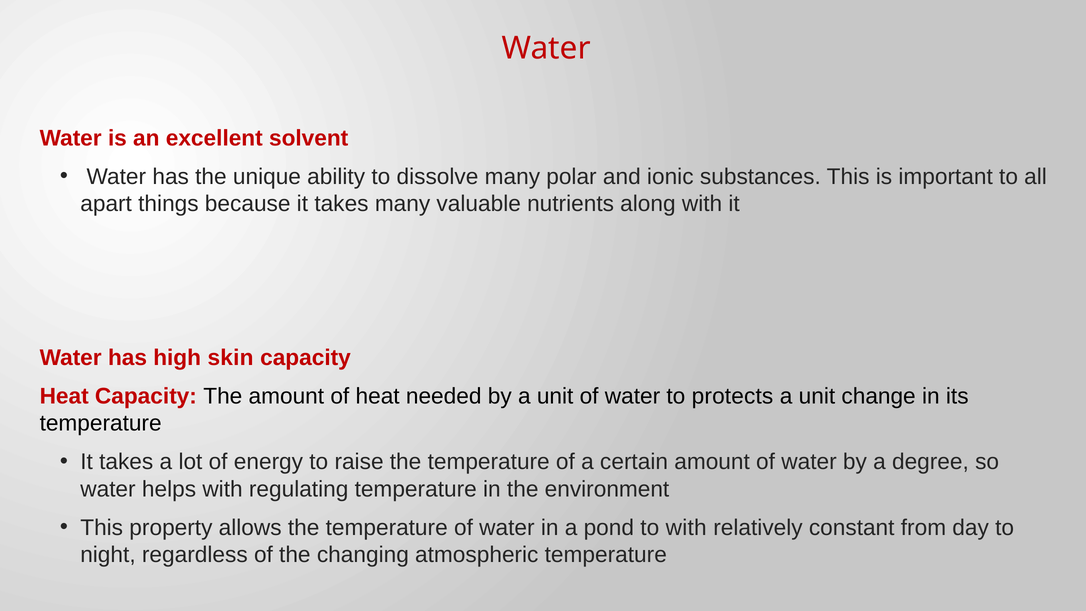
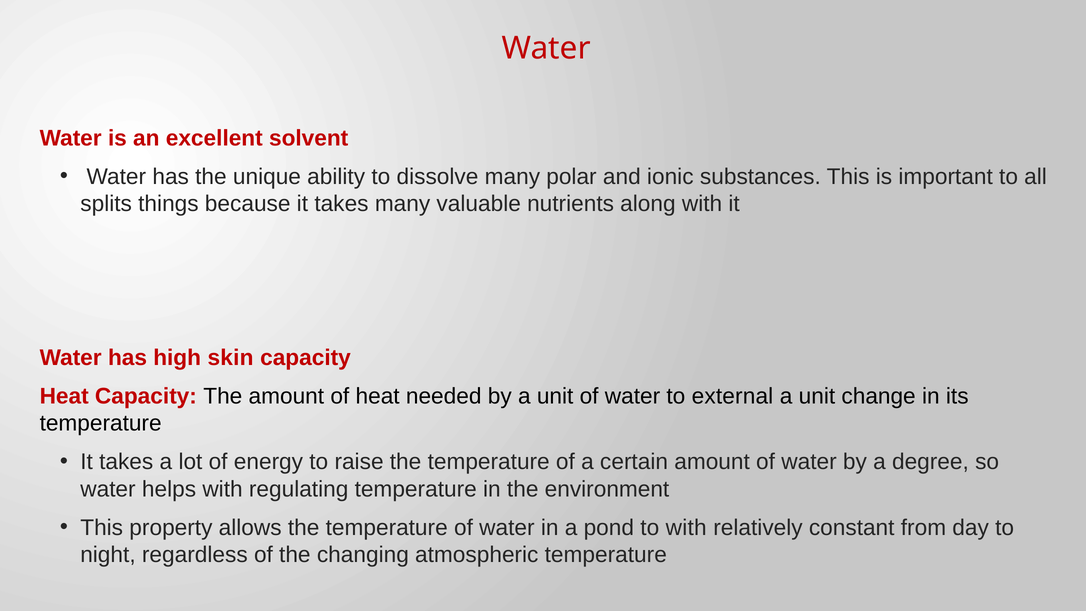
apart: apart -> splits (106, 204)
protects: protects -> external (732, 396)
